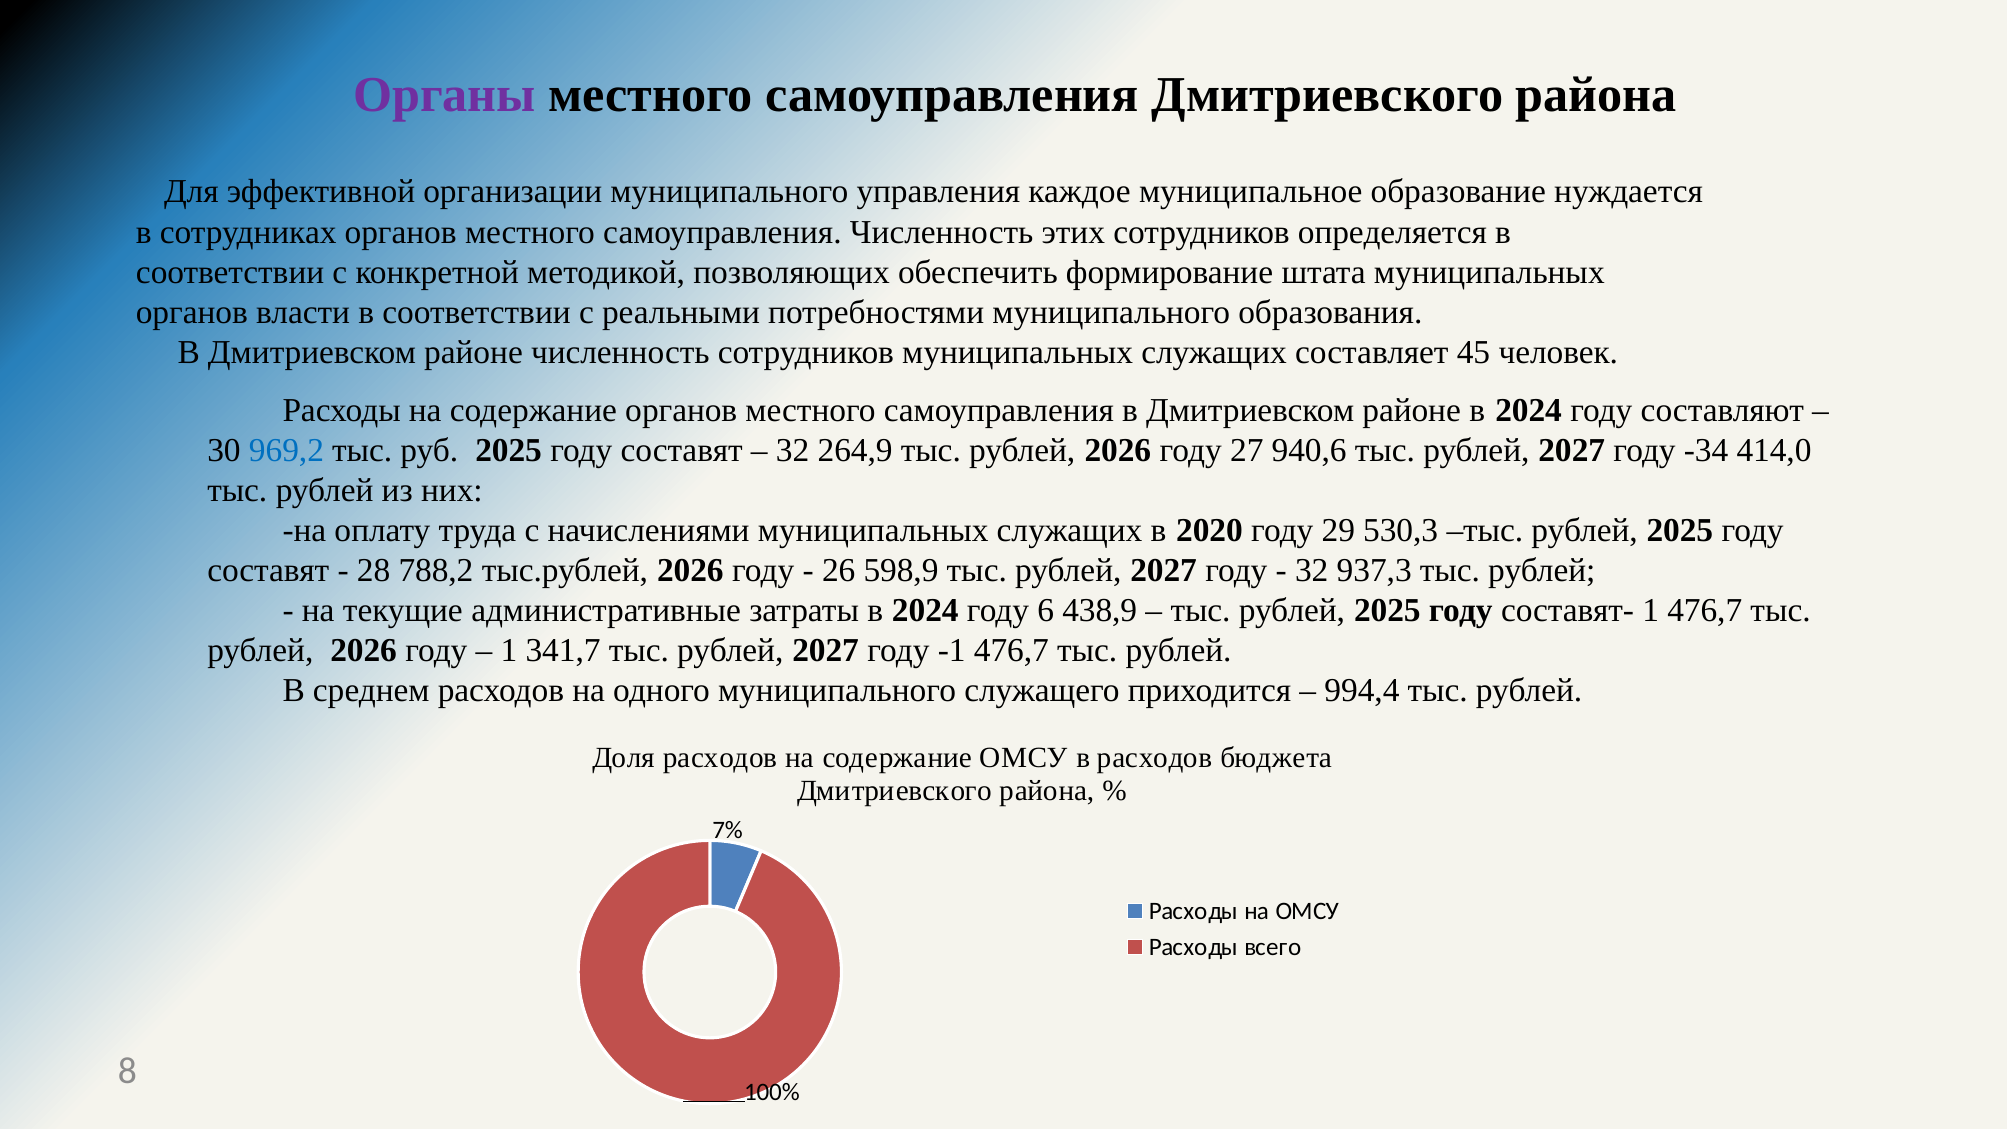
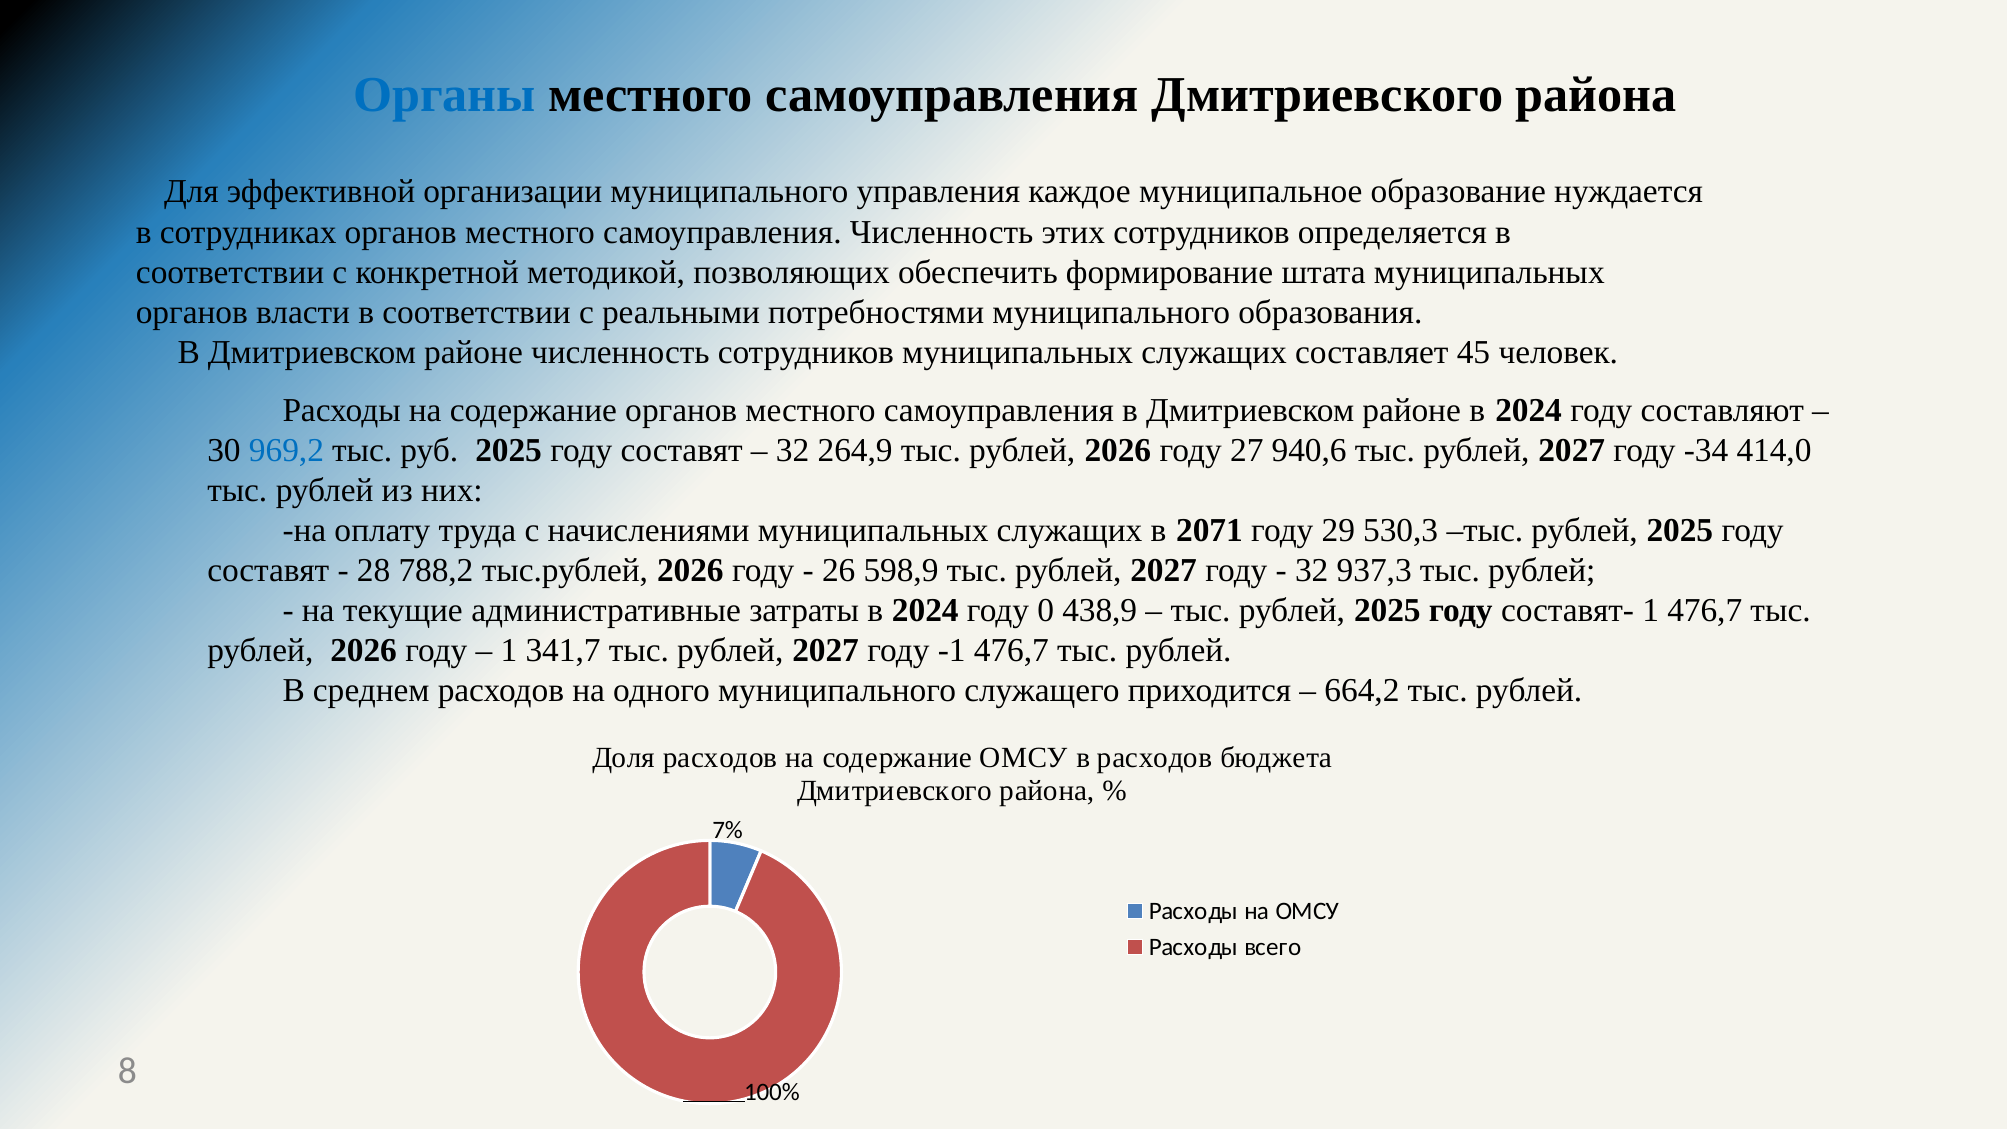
Органы colour: purple -> blue (445, 95)
2020: 2020 -> 2071 (1210, 530)
6: 6 -> 0 (1046, 611)
994,4: 994,4 -> 664,2 (1362, 691)
